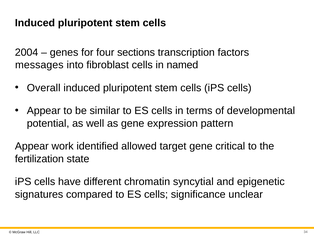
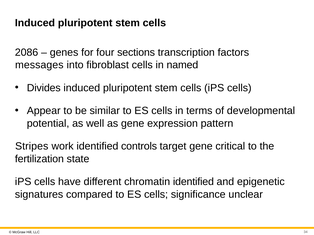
2004: 2004 -> 2086 (27, 52)
Overall: Overall -> Divides (44, 88)
Appear: Appear -> Stripes (32, 147)
allowed: allowed -> controls (139, 147)
chromatin syncytial: syncytial -> identified (193, 182)
